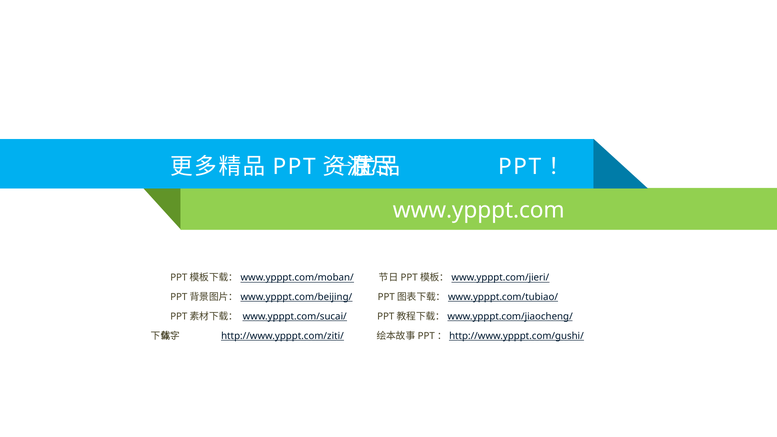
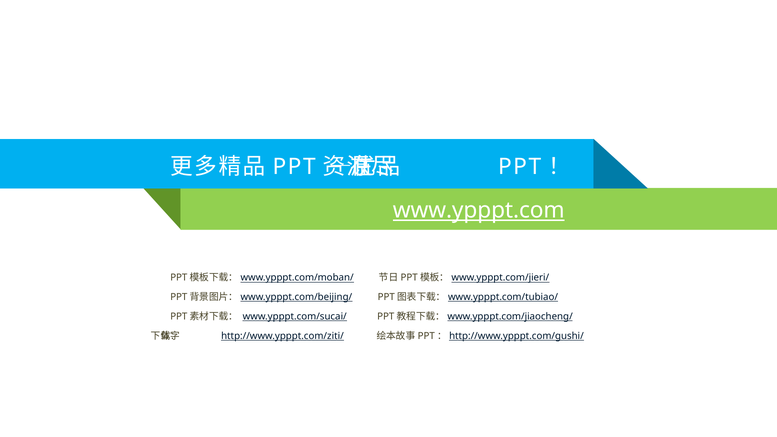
www.ypppt.com underline: none -> present (479, 210)
